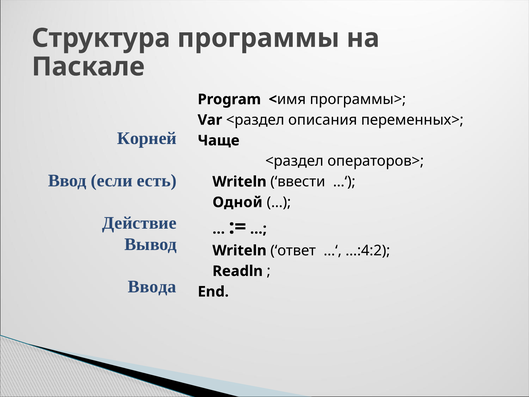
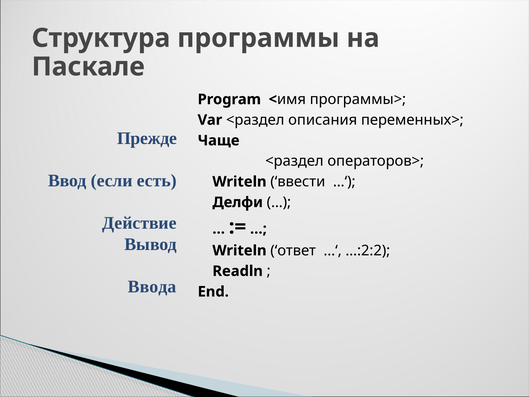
Корней: Корней -> Прежде (147, 138)
Одной: Одной -> Делфи (238, 202)
…:4:2: …:4:2 -> …:2:2 (368, 250)
